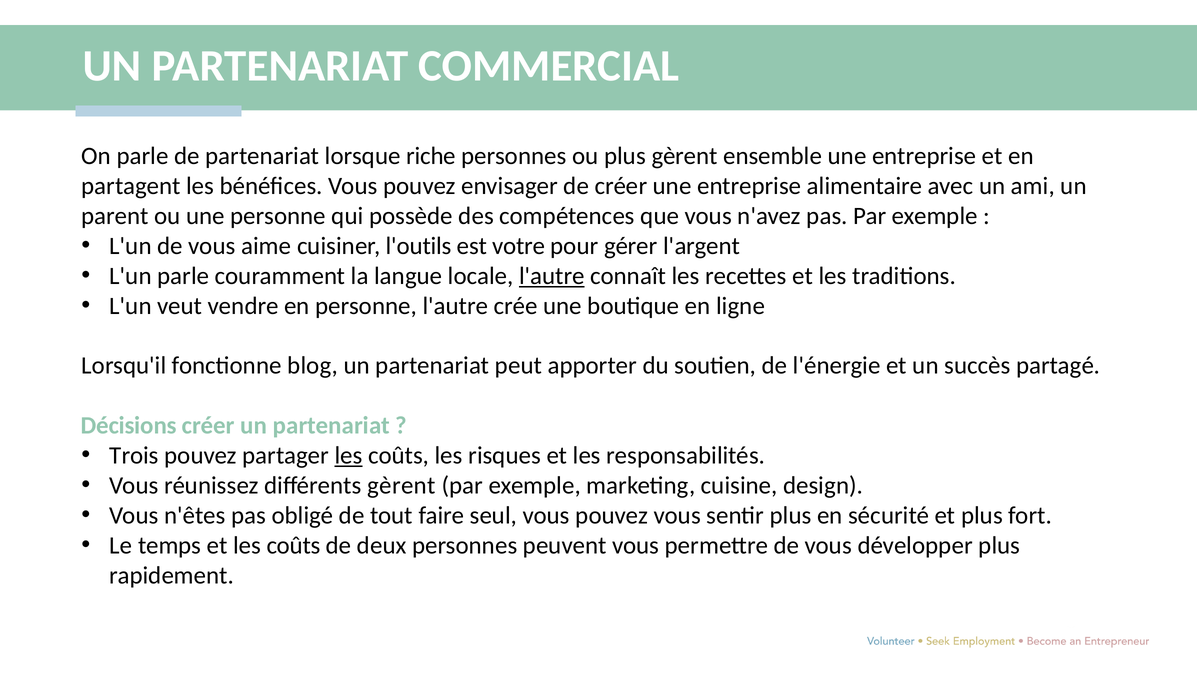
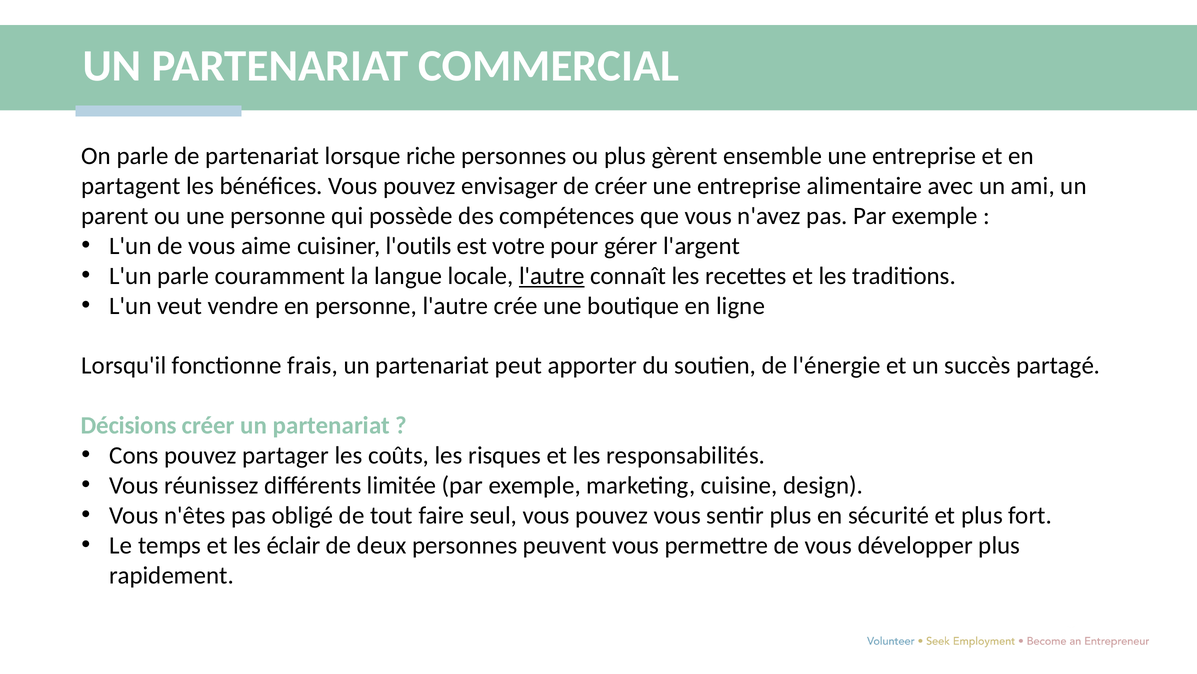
blog: blog -> frais (313, 365)
Trois: Trois -> Cons (134, 455)
les underline: present -> none (348, 455)
différents gèrent: gèrent -> limitée (402, 485)
et les coûts: coûts -> éclair (294, 545)
